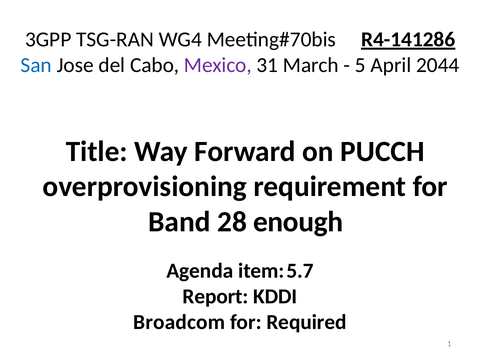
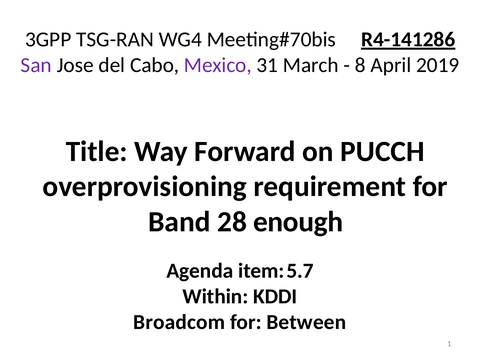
San colour: blue -> purple (36, 65)
5: 5 -> 8 (360, 65)
2044: 2044 -> 2019 (438, 65)
Report: Report -> Within (215, 296)
Required: Required -> Between (306, 322)
